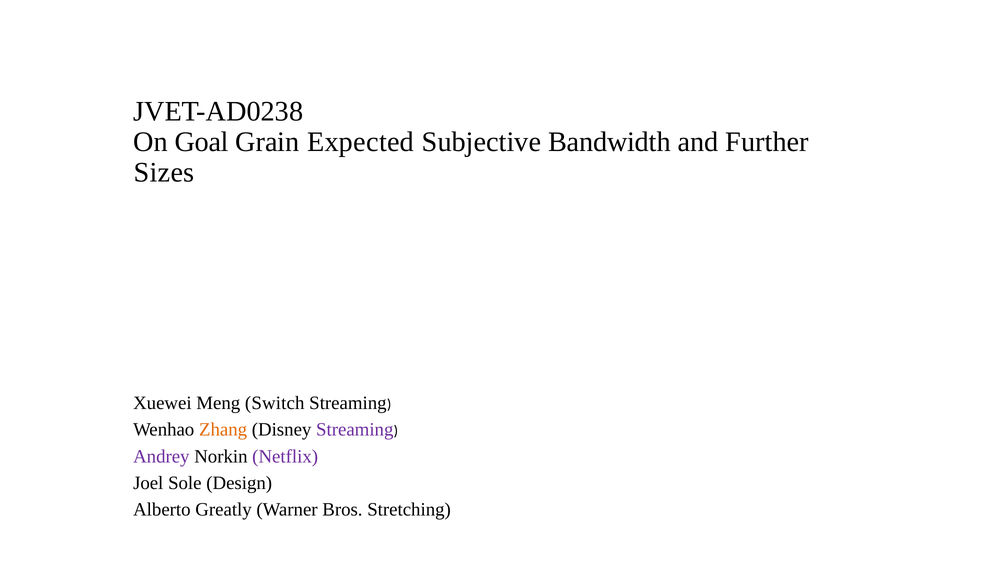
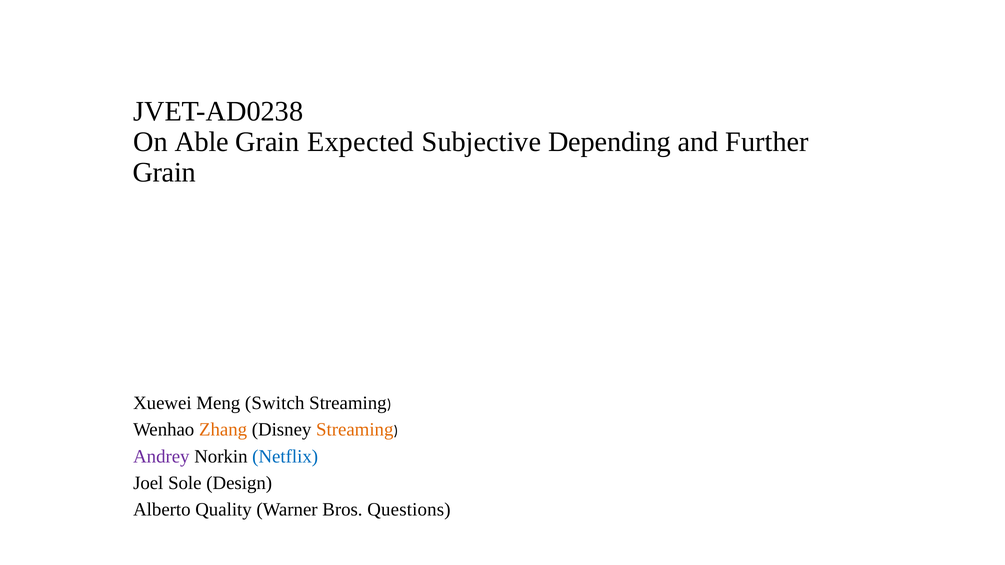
Goal: Goal -> Able (202, 142)
Bandwidth: Bandwidth -> Depending (609, 142)
Sizes: Sizes -> Grain (164, 173)
Streaming colour: purple -> orange (355, 430)
Netflix colour: purple -> blue (285, 457)
Greatly: Greatly -> Quality (224, 510)
Stretching: Stretching -> Questions (409, 510)
